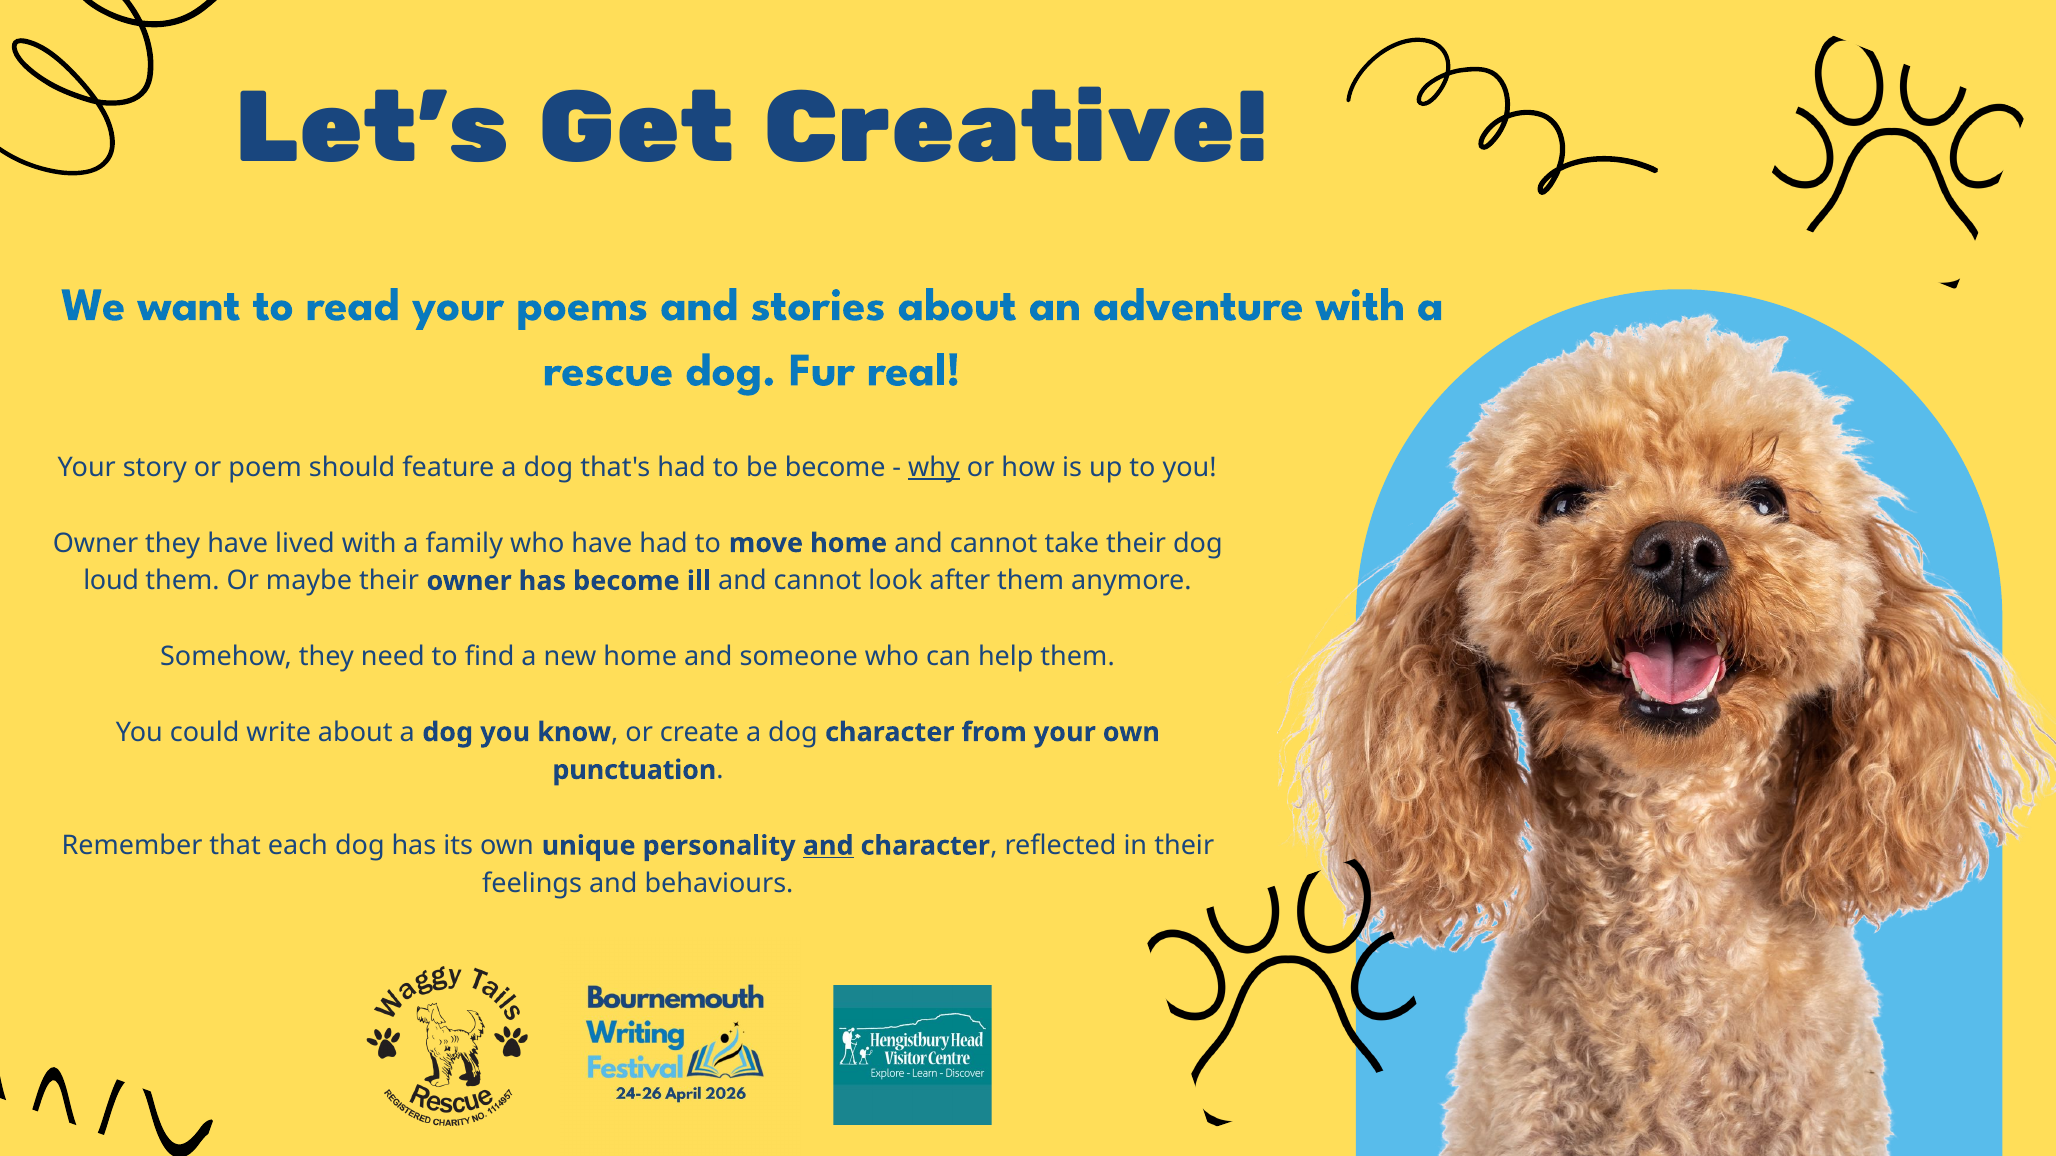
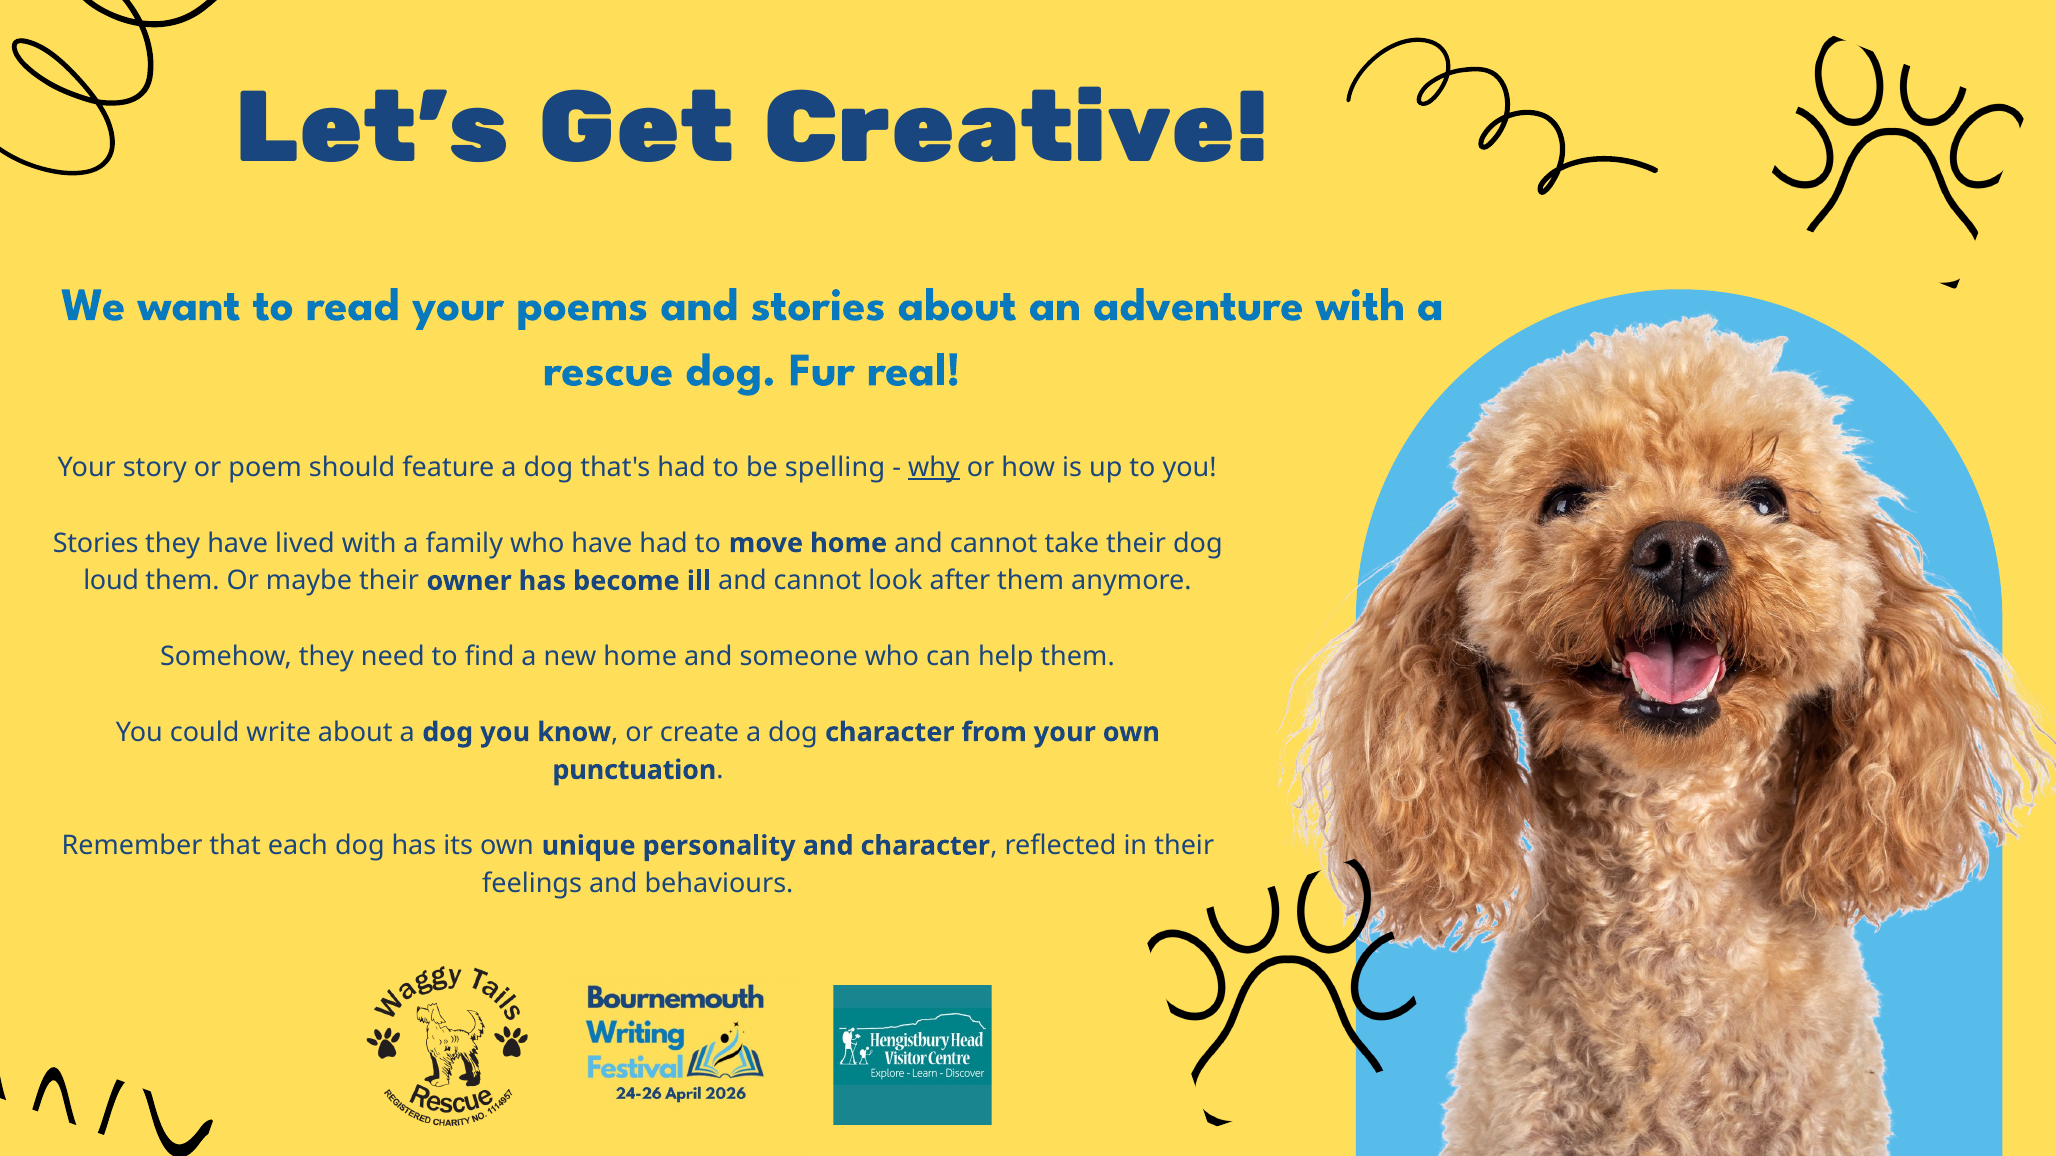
be become: become -> spelling (835, 468)
Owner: Owner -> Stories (96, 543)
and underline: present -> none (828, 846)
